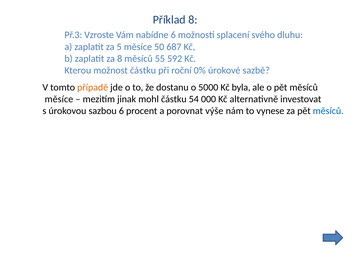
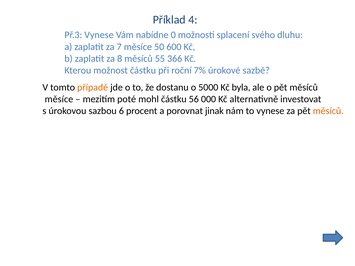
Příklad 8: 8 -> 4 (193, 20)
Př.3 Vzroste: Vzroste -> Vynese (99, 35)
nabídne 6: 6 -> 0 (173, 35)
5: 5 -> 7 (119, 47)
687: 687 -> 600 (174, 47)
592: 592 -> 366 (175, 59)
0%: 0% -> 7% (200, 71)
jinak: jinak -> poté (127, 99)
54: 54 -> 56 (194, 99)
výše: výše -> jinak (214, 111)
měsíců colour: blue -> orange (328, 111)
